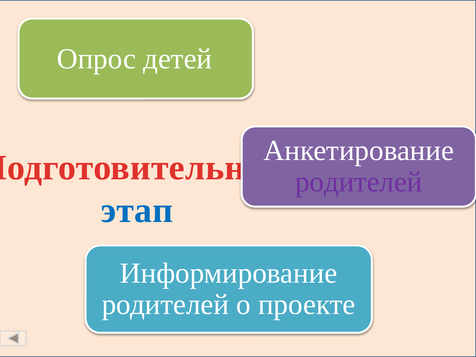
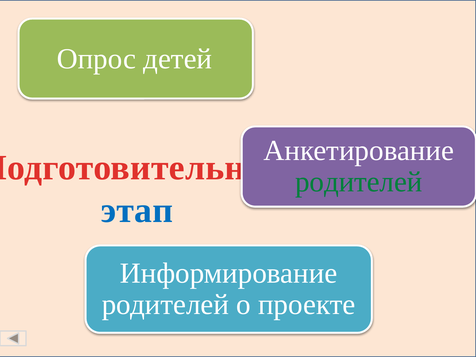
родителей colour: purple -> green (359, 182)
